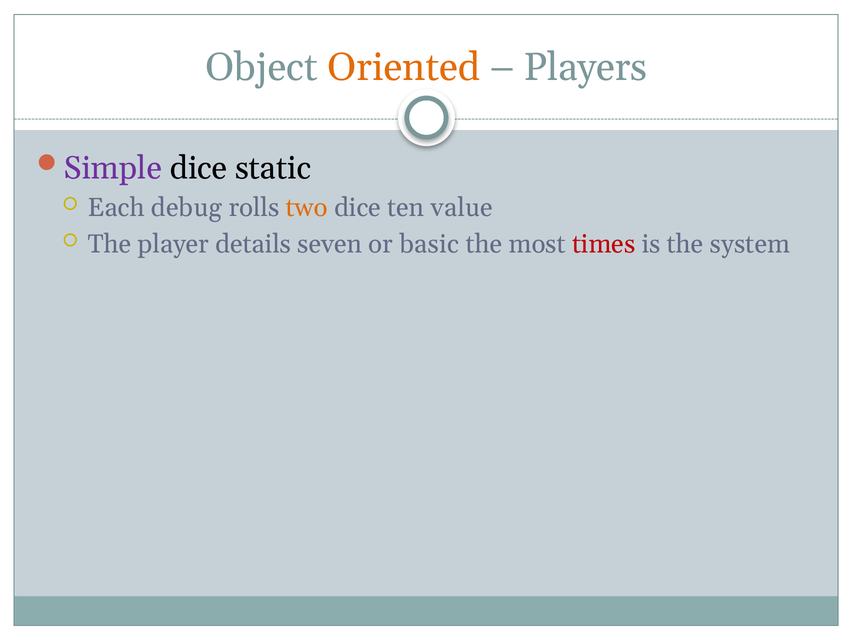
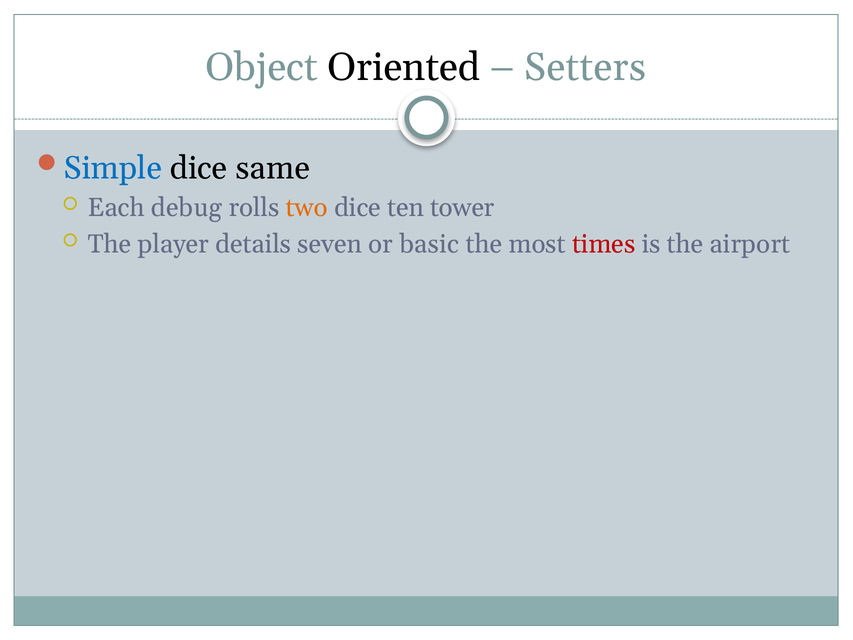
Oriented colour: orange -> black (404, 67)
Players: Players -> Setters (585, 67)
Simple colour: purple -> blue (113, 168)
static: static -> same (273, 168)
value: value -> tower (462, 208)
system: system -> airport (750, 244)
